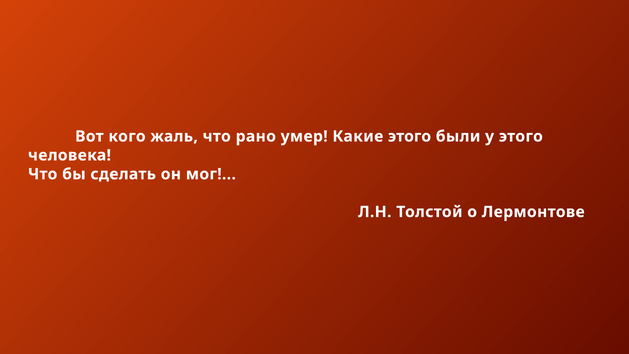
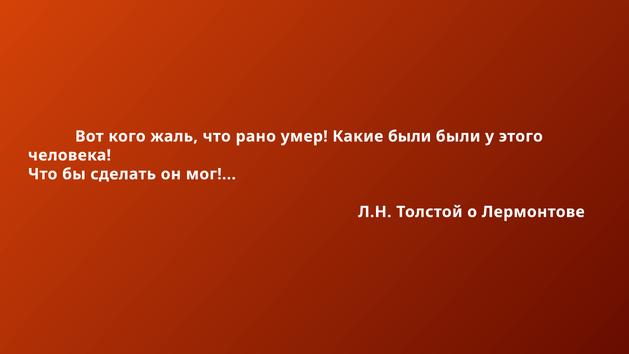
Какие этого: этого -> были (410, 136)
